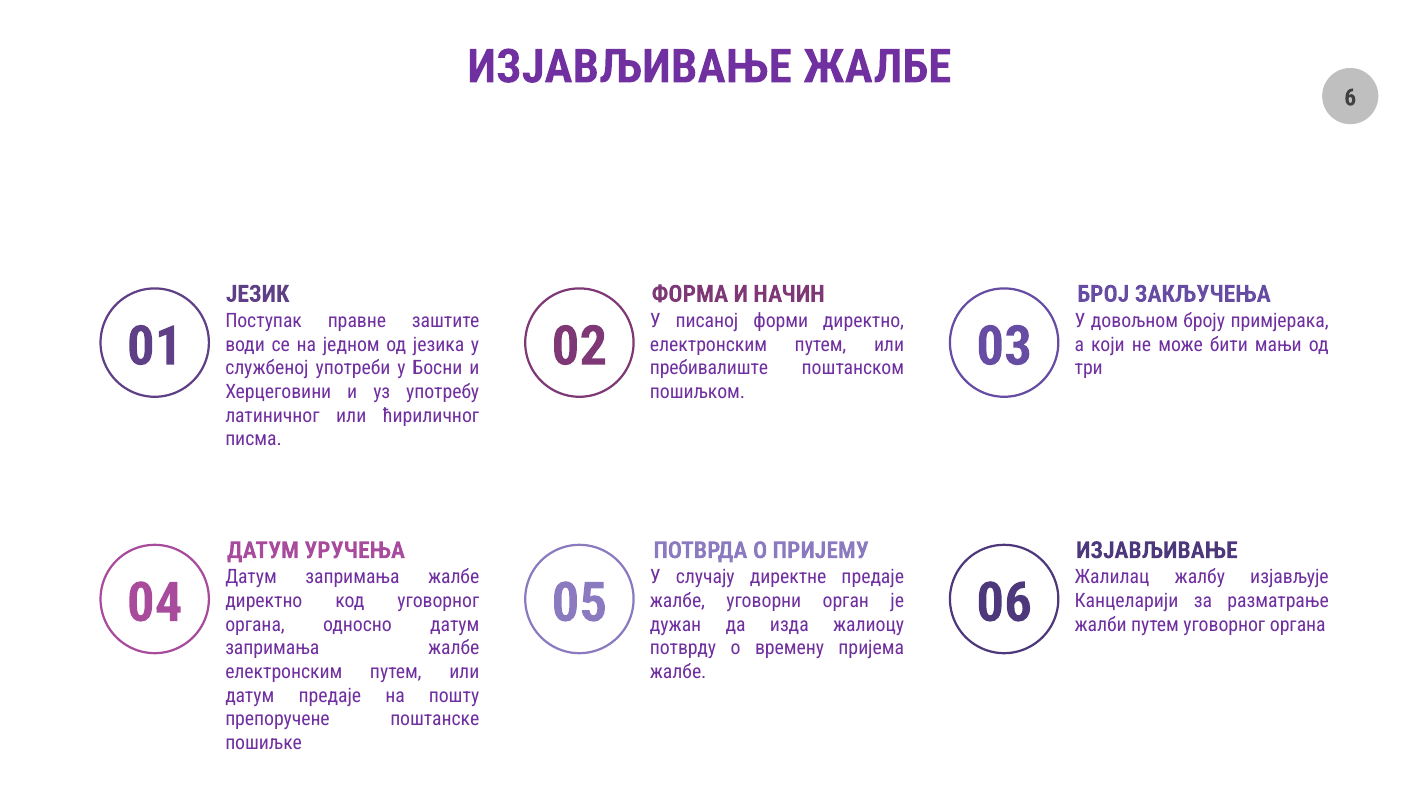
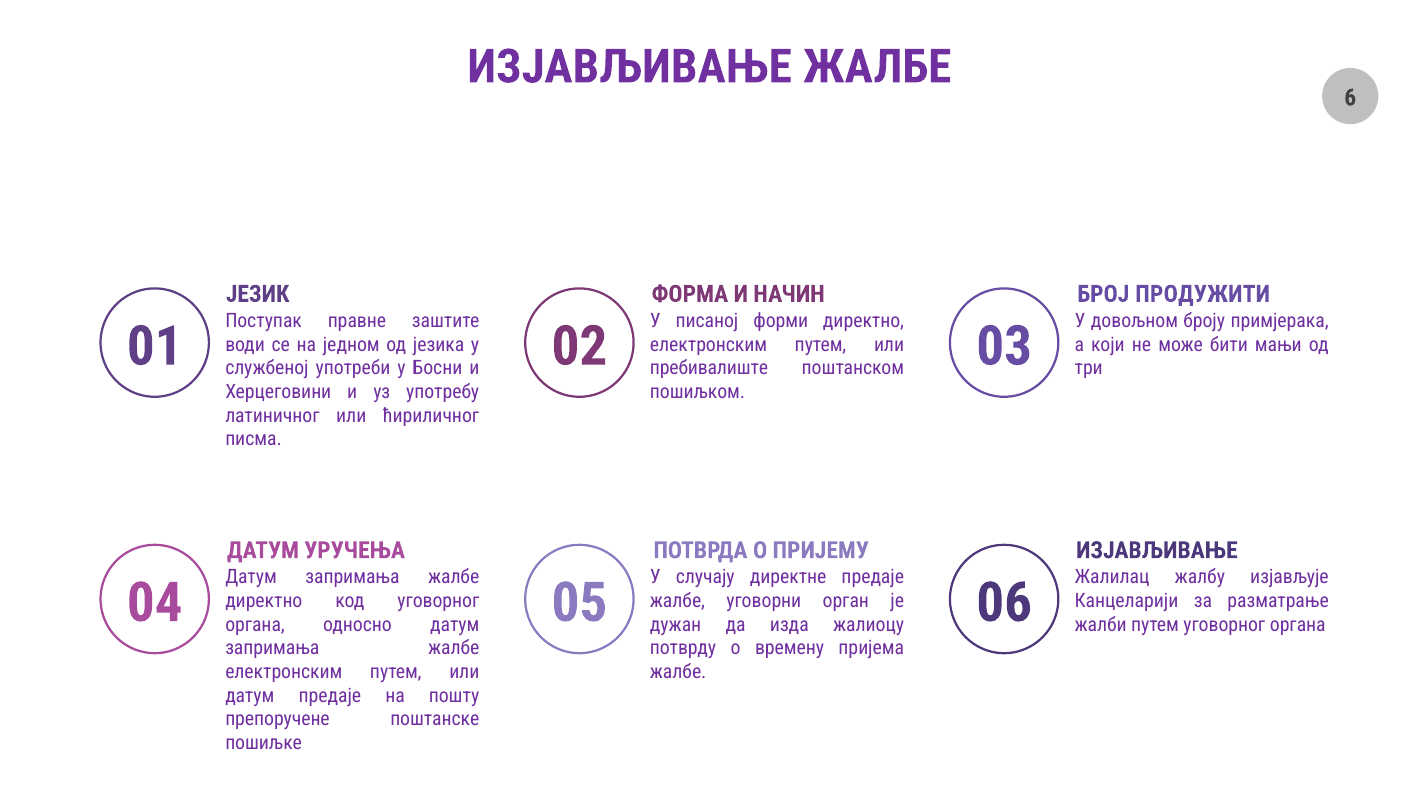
ЗАКЉУЧЕЊА: ЗАКЉУЧЕЊА -> ПРОДУЖИТИ (1203, 294)
